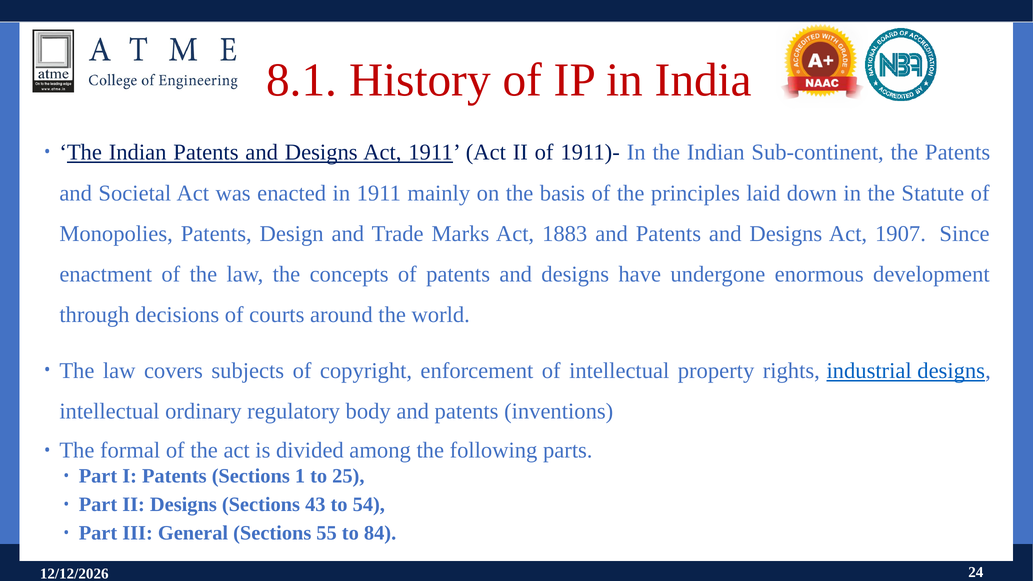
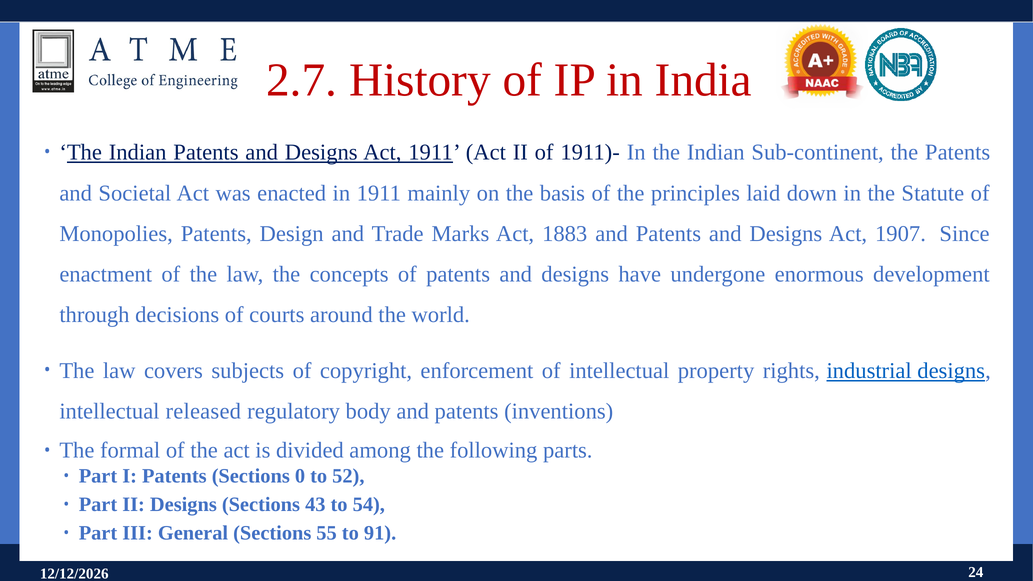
8.1: 8.1 -> 2.7 (302, 80)
ordinary: ordinary -> released (203, 411)
1: 1 -> 0 (300, 476)
25: 25 -> 52 (348, 476)
84: 84 -> 91 (380, 533)
